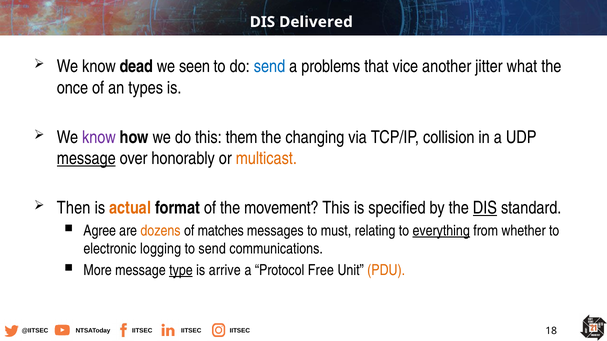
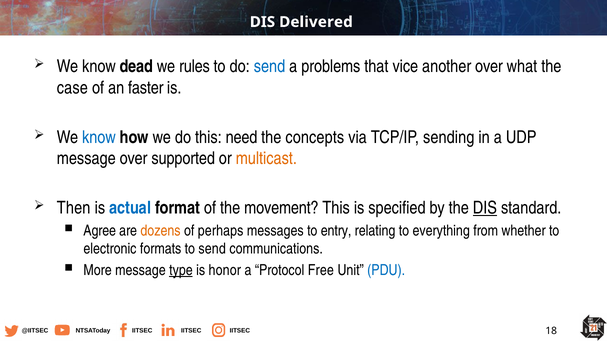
seen: seen -> rules (195, 67)
another jitter: jitter -> over (489, 67)
once: once -> case (72, 88)
types: types -> faster (146, 88)
know colour: purple -> blue (99, 137)
them: them -> need (242, 137)
changing: changing -> concepts (315, 137)
collision: collision -> sending (449, 137)
message underline: present -> none (86, 159)
honorably: honorably -> supported (183, 159)
actual colour: orange -> blue (130, 208)
matches: matches -> perhaps (221, 231)
must: must -> entry (336, 231)
everything underline: present -> none (441, 231)
logging: logging -> formats (161, 249)
arrive: arrive -> honor (225, 270)
PDU colour: orange -> blue (386, 270)
